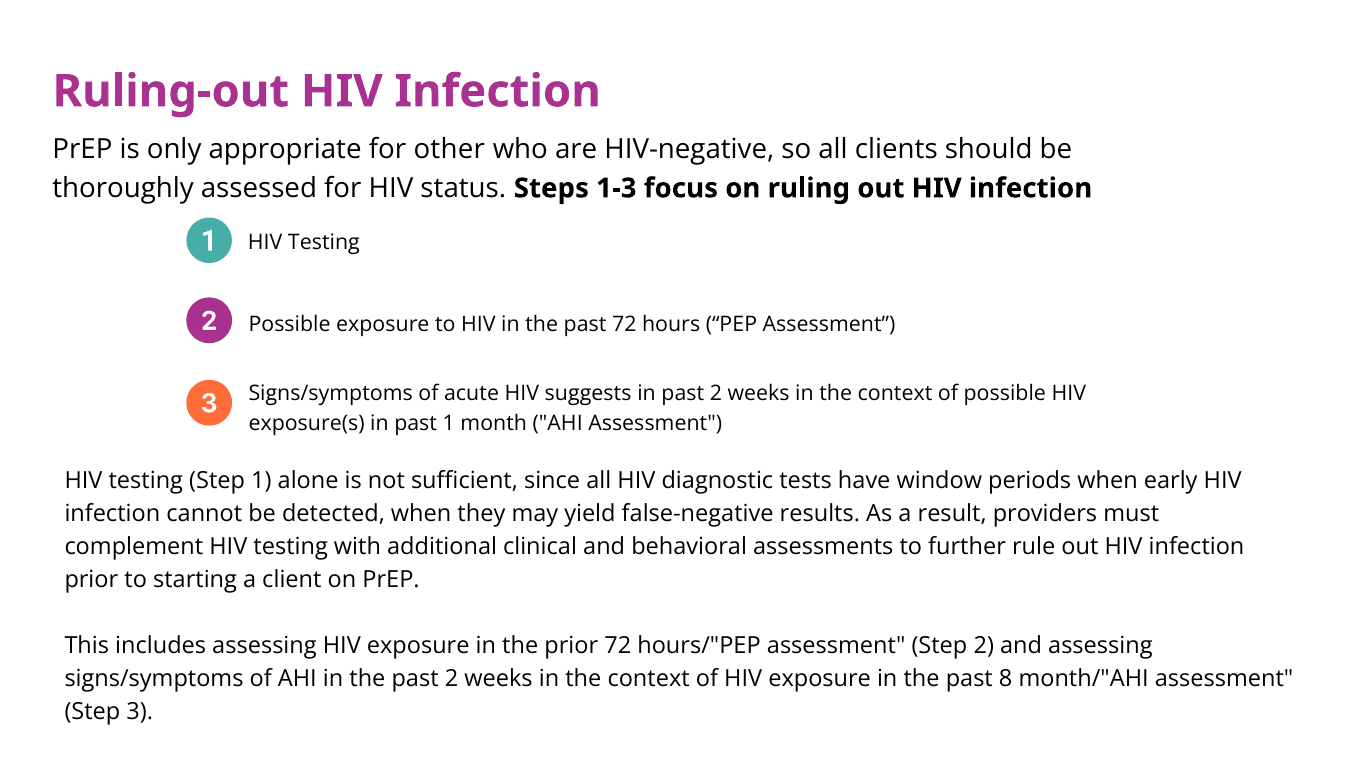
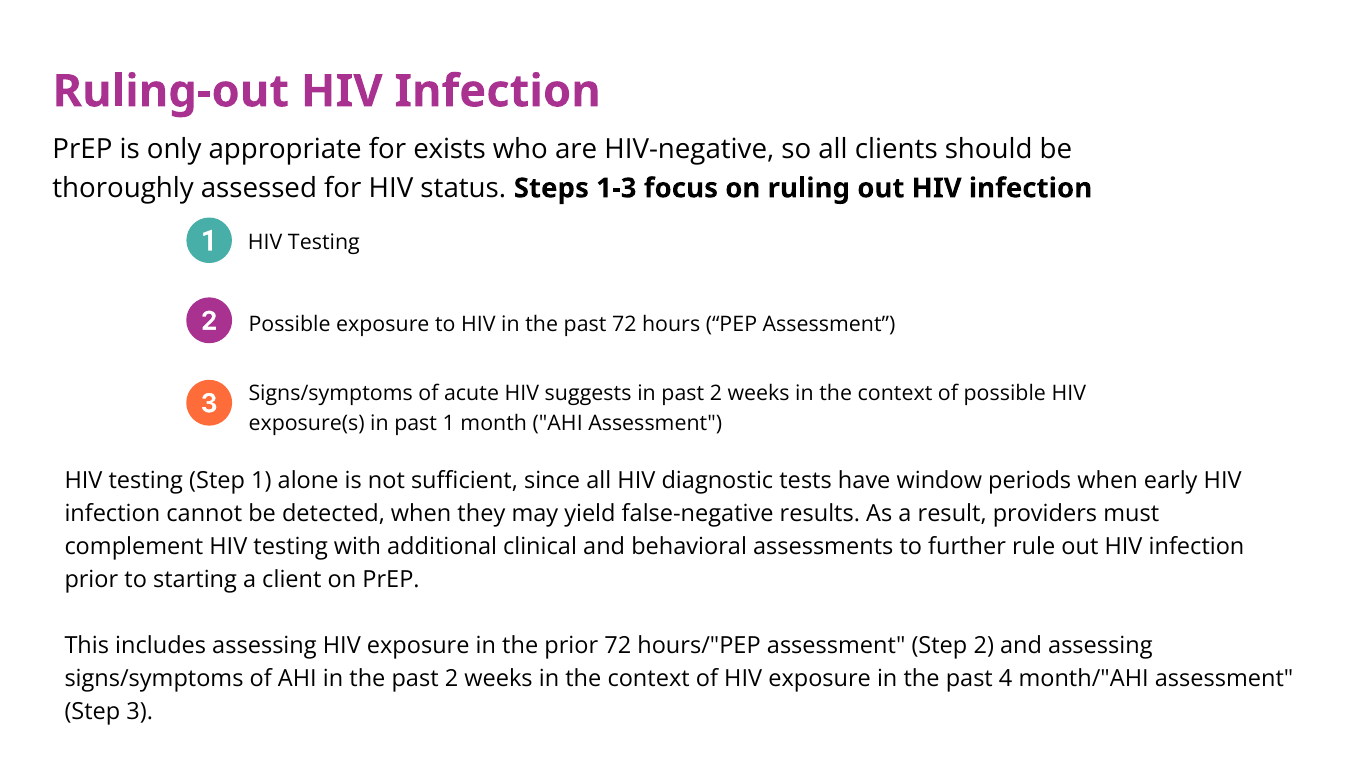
other: other -> exists (450, 150)
8: 8 -> 4 (1006, 679)
